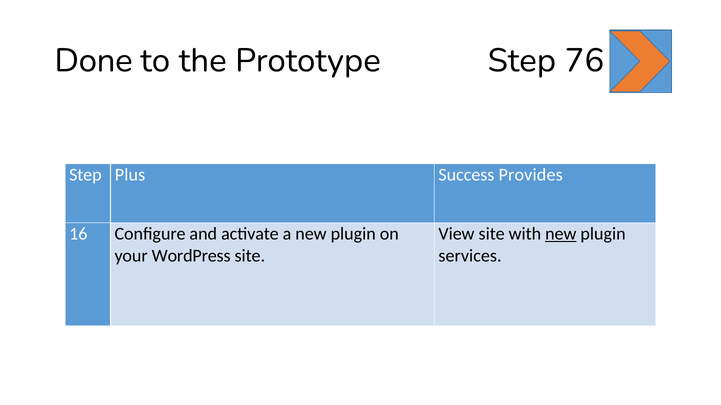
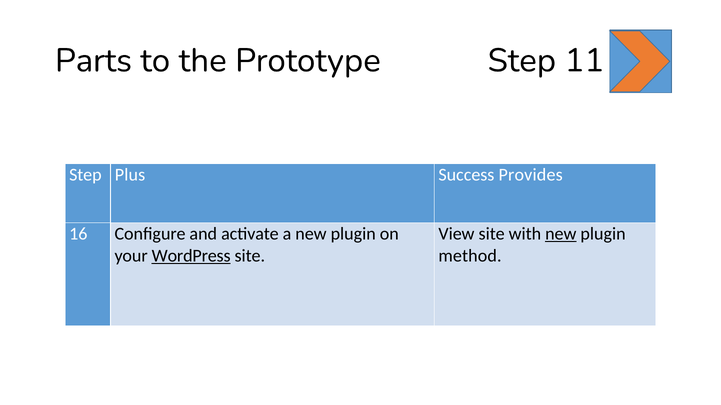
Done: Done -> Parts (93, 61)
76: 76 -> 11 (584, 61)
WordPress underline: none -> present (191, 256)
services: services -> method (470, 256)
